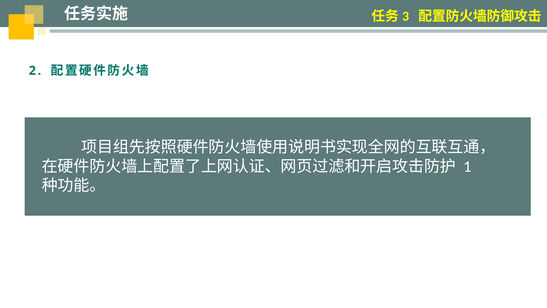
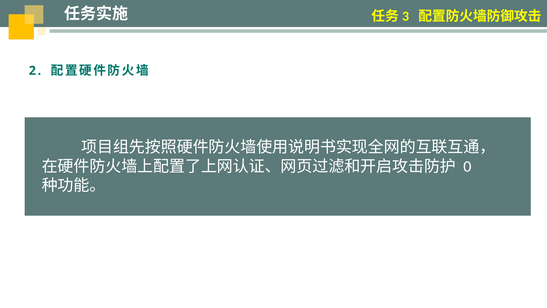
1: 1 -> 0 (467, 166)
